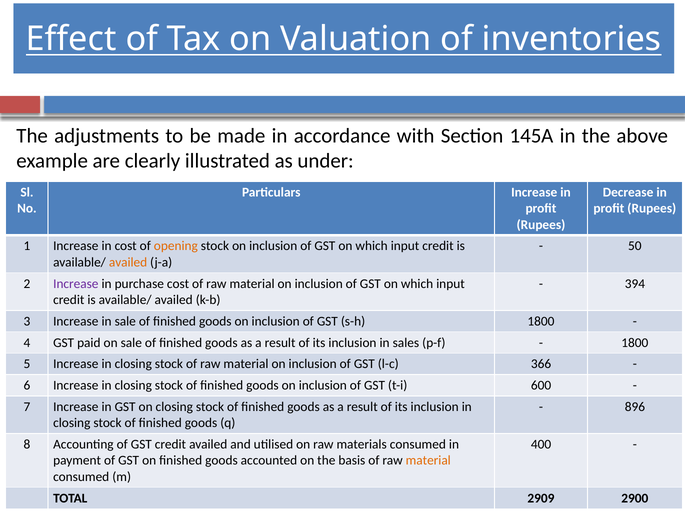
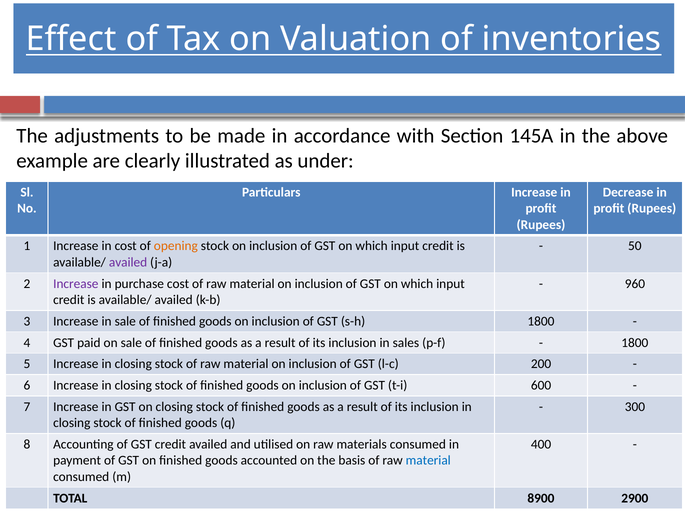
availed colour: orange -> purple (128, 262)
394: 394 -> 960 (635, 284)
366: 366 -> 200 (541, 364)
896: 896 -> 300 (635, 407)
material colour: orange -> blue (428, 460)
2909: 2909 -> 8900 (541, 498)
